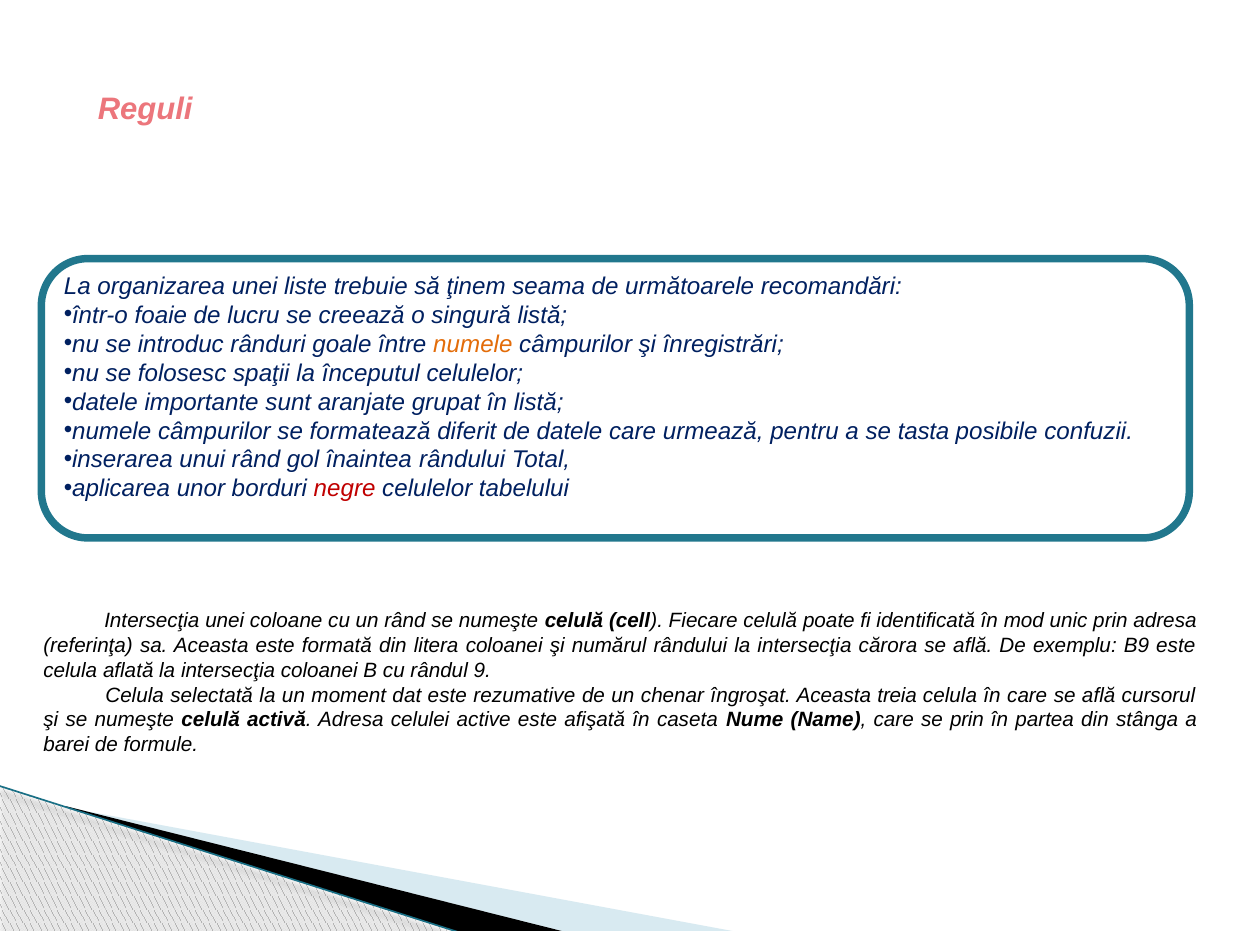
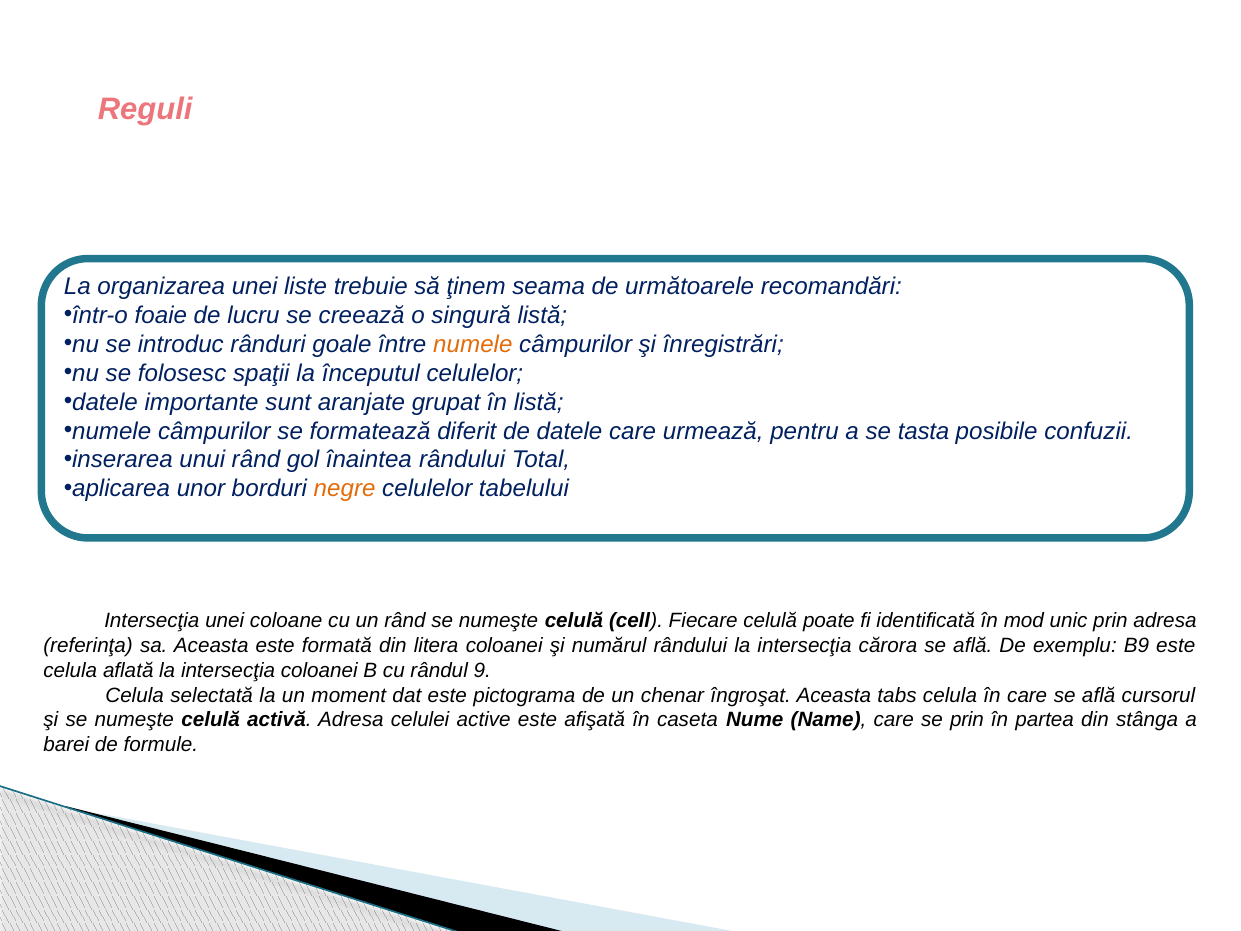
negre colour: red -> orange (345, 489)
rezumative: rezumative -> pictograma (524, 695)
treia: treia -> tabs (897, 695)
